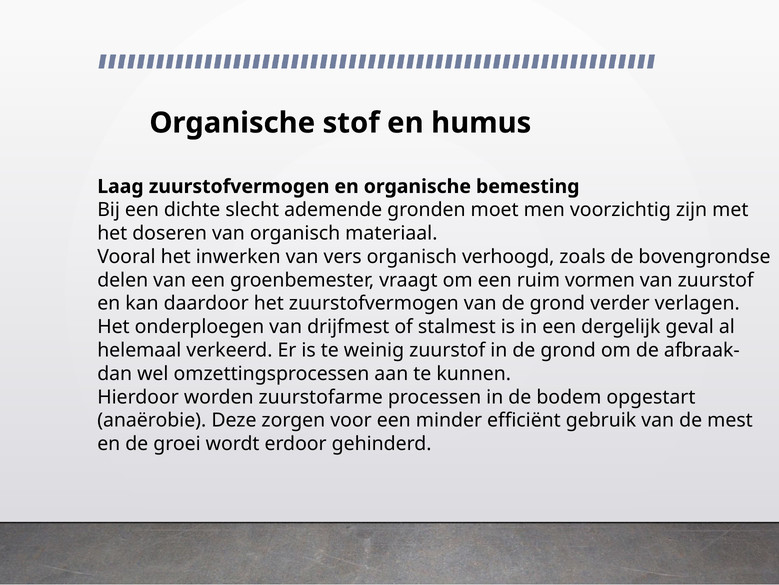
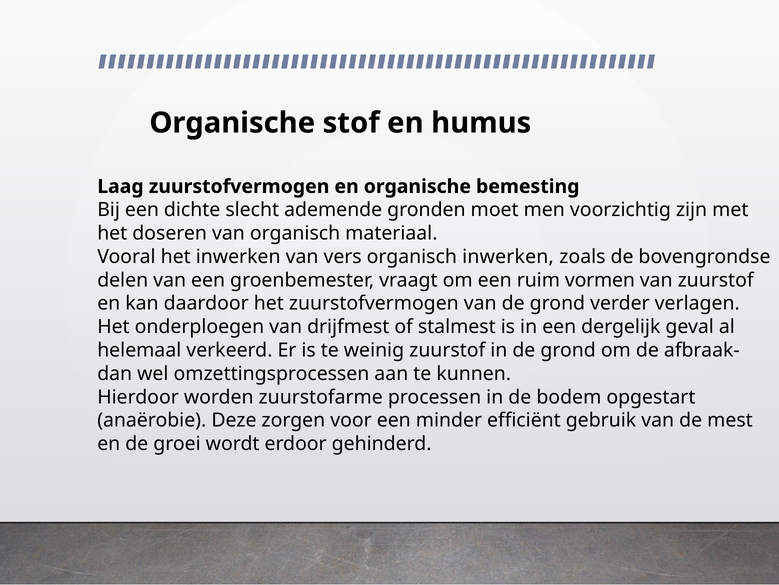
organisch verhoogd: verhoogd -> inwerken (508, 256)
